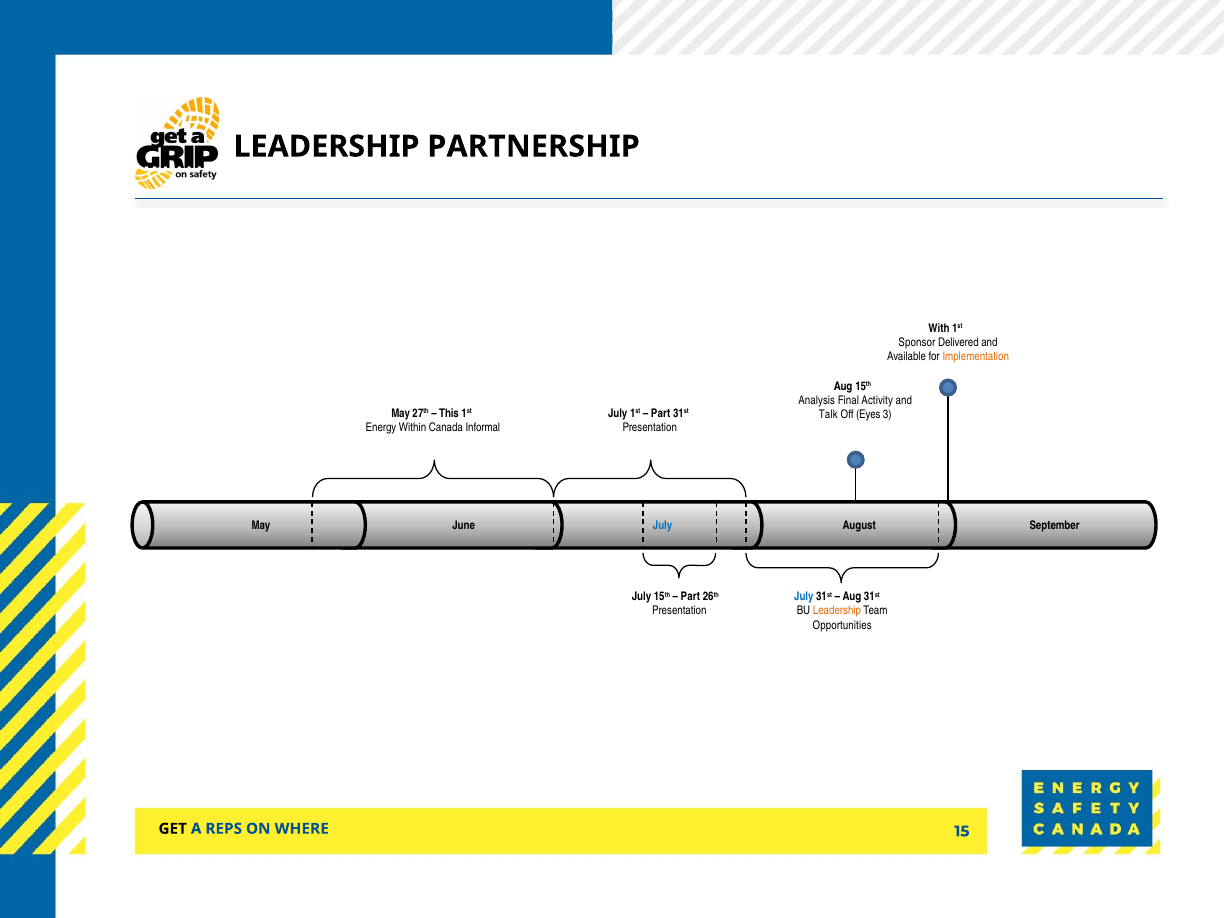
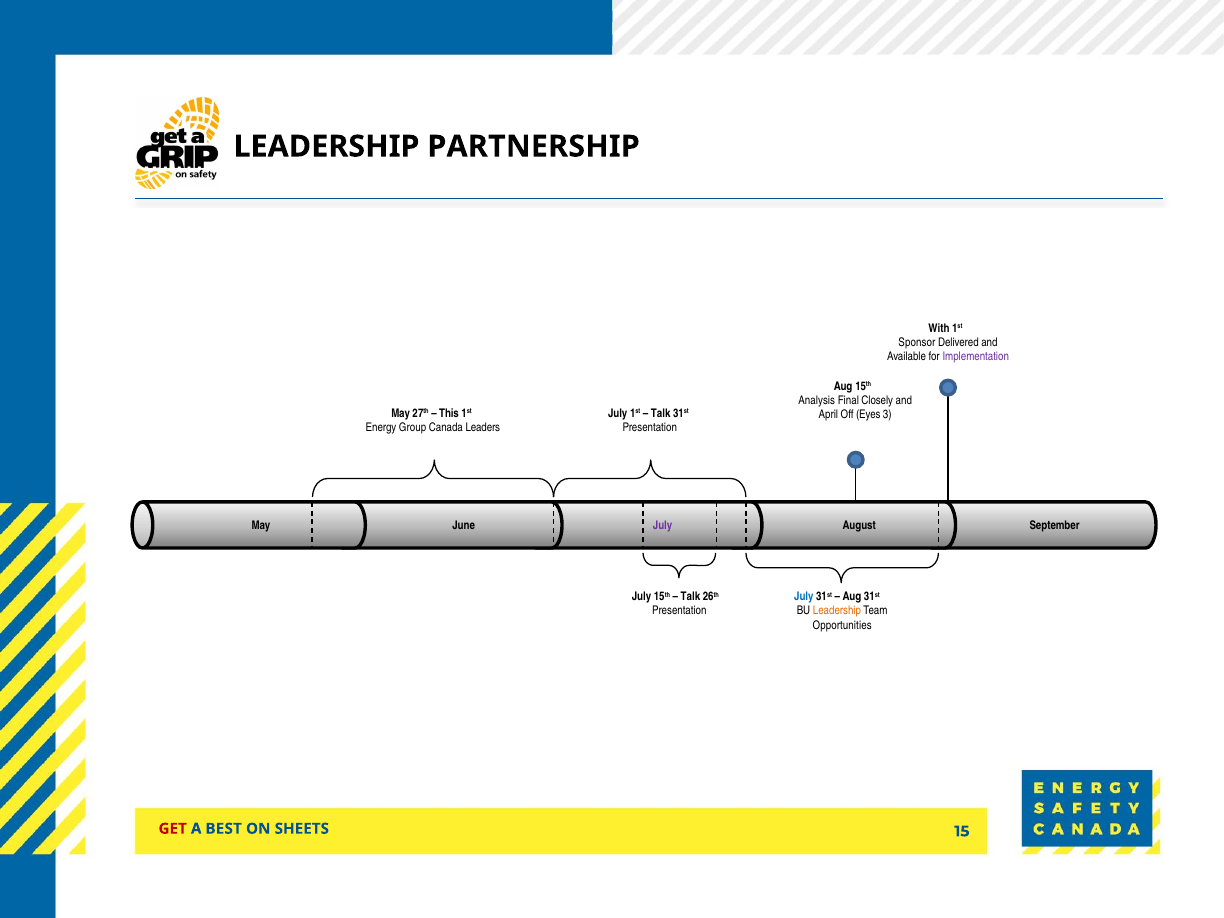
Implementation colour: orange -> purple (976, 357)
Activity: Activity -> Closely (877, 401)
Part: Part -> Talk (661, 414)
Talk: Talk -> April (828, 415)
Within: Within -> Group (413, 428)
Informal: Informal -> Leaders (483, 428)
July colour: blue -> purple (663, 525)
Part: Part -> Talk (690, 597)
GET colour: black -> red (173, 829)
REPS: REPS -> BEST (224, 829)
WHERE: WHERE -> SHEETS (302, 829)
